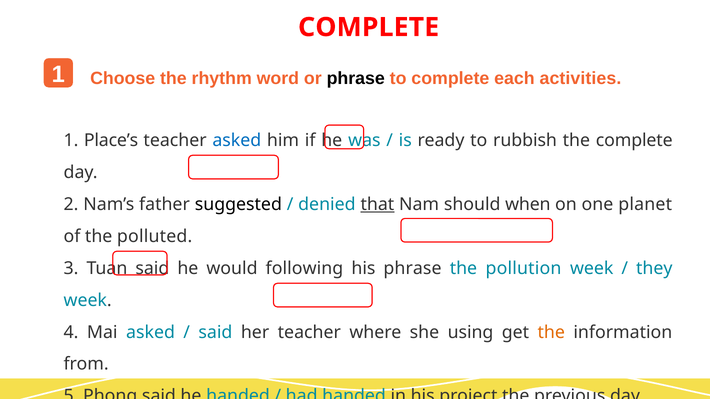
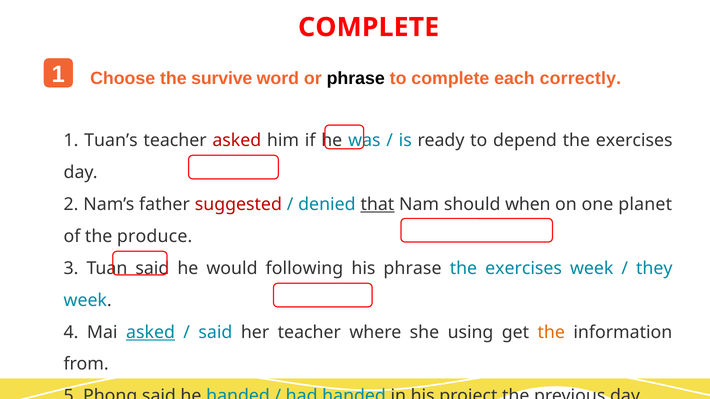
rhythm: rhythm -> survive (222, 78)
activities: activities -> correctly (580, 78)
Place’s: Place’s -> Tuan’s (111, 141)
asked colour: blue -> red (237, 141)
rubbish: rubbish -> depend (525, 141)
complete: complete -> exercises (634, 141)
suggested colour: black -> red (238, 205)
polluted: polluted -> produce (155, 237)
pollution: pollution -> exercises (524, 269)
asked underline: none -> present (151, 332)
